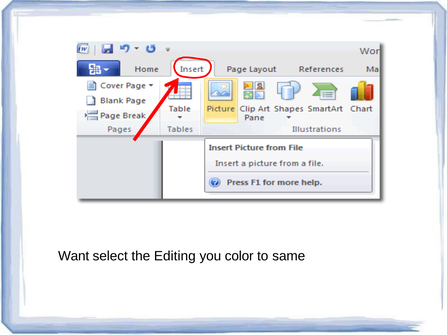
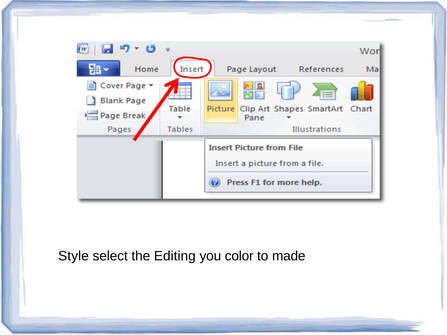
Want: Want -> Style (74, 256)
same: same -> made (289, 256)
